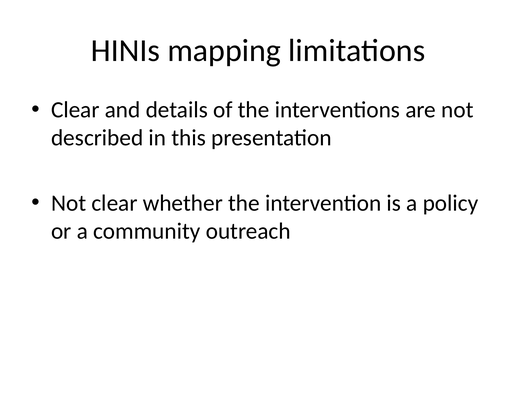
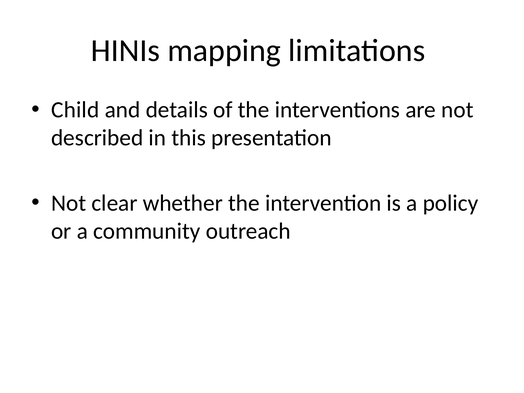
Clear: Clear -> Child (75, 110)
